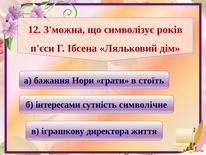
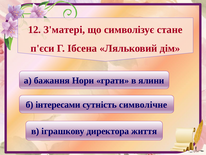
З'можна: З'можна -> З'матері (64, 30)
років: років -> стане (170, 30)
стоїть: стоїть -> ялини (151, 80)
